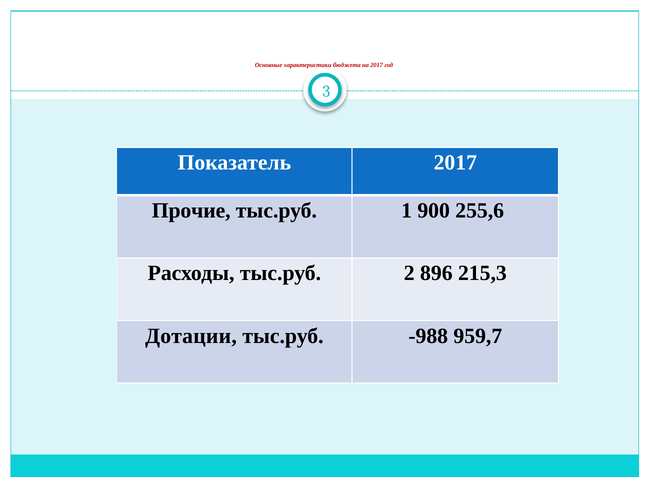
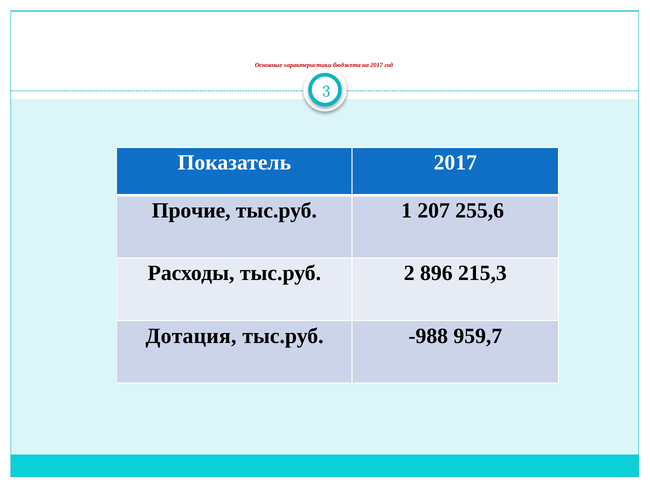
900: 900 -> 207 (434, 211)
Дотации: Дотации -> Дотация (191, 336)
